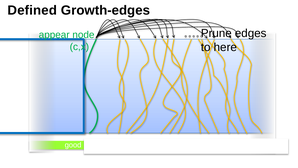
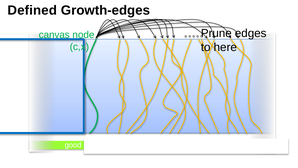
appear: appear -> canvas (54, 35)
